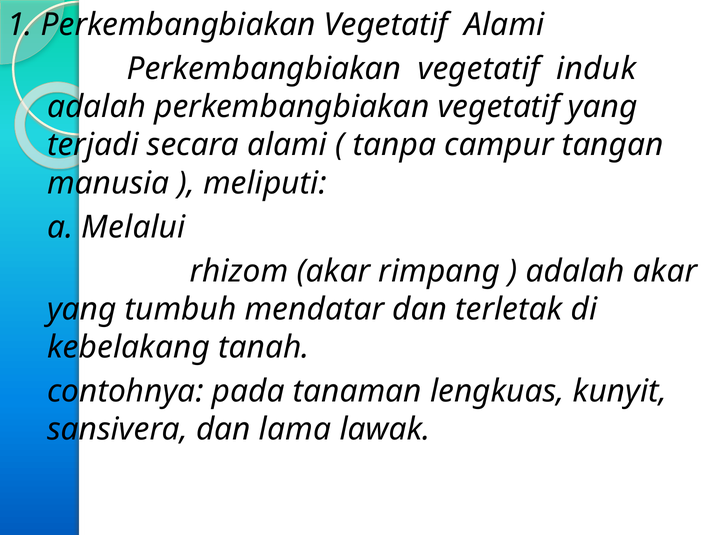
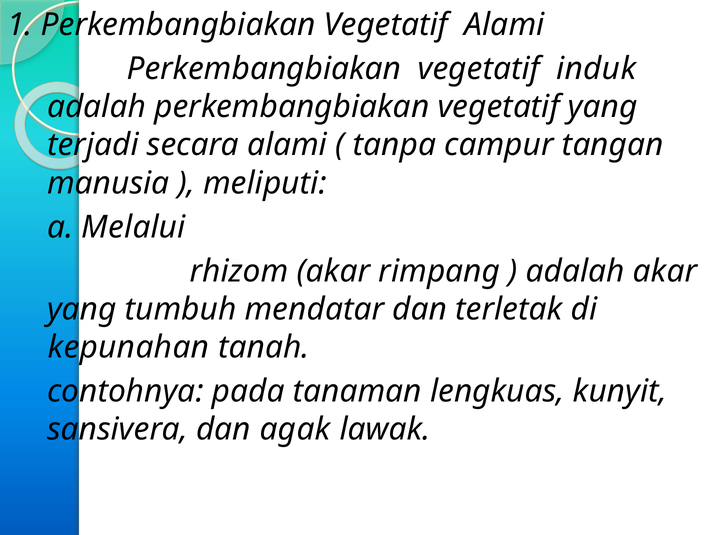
kebelakang: kebelakang -> kepunahan (128, 347)
lama: lama -> agak (295, 429)
